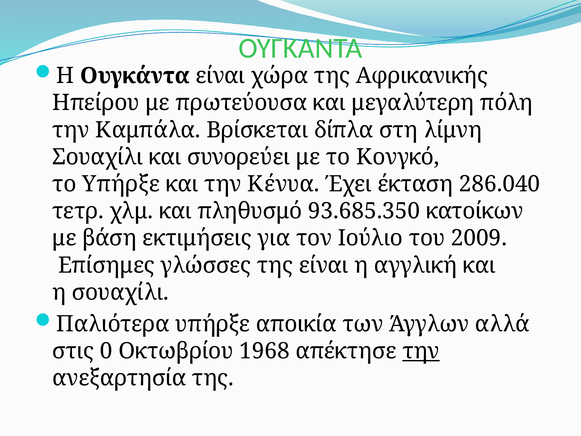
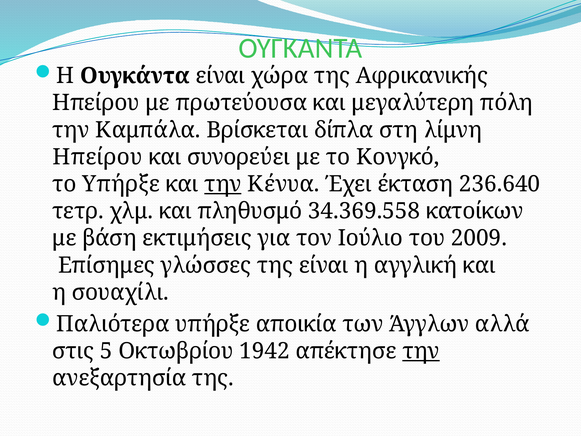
Σουαχίλι: Σουαχίλι -> Ηπείρου (97, 157)
την underline: none -> present (223, 184)
286.040: 286.040 -> 236.640 (500, 184)
93.685.350: 93.685.350 -> 34.369.558 (364, 211)
0: 0 -> 5 (106, 351)
1968: 1968 -> 1942 (264, 351)
